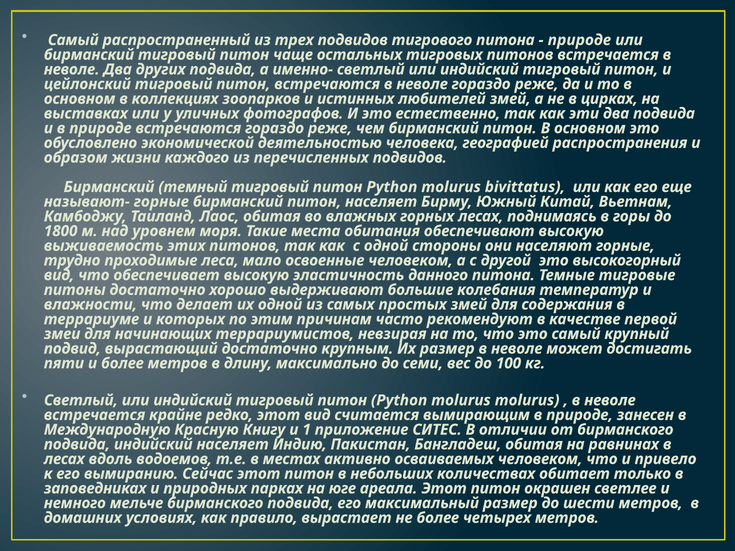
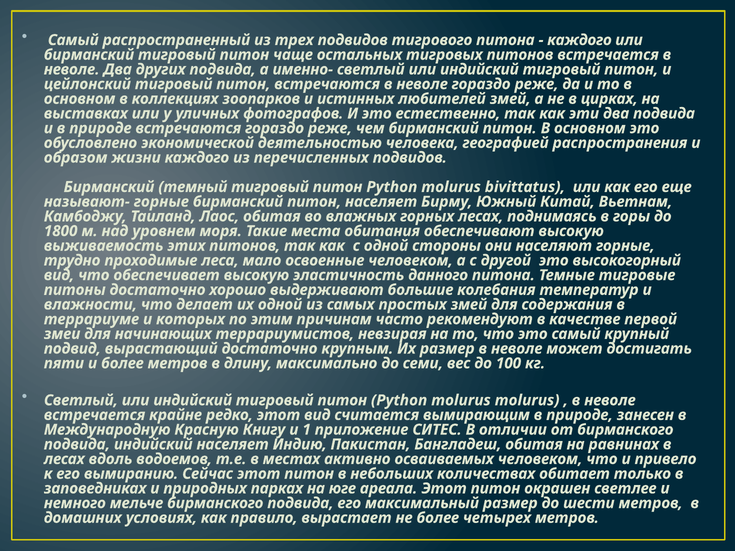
природе: природе -> каждого (580, 40)
